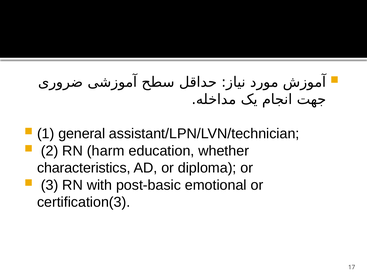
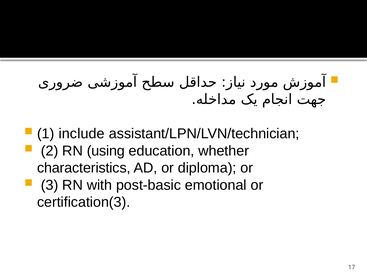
general: general -> include (82, 133)
harm: harm -> using (106, 150)
